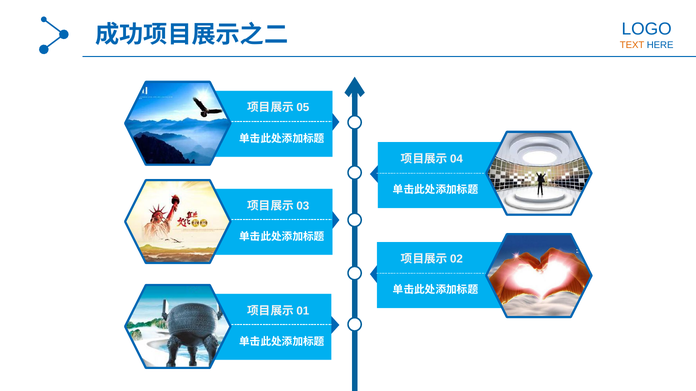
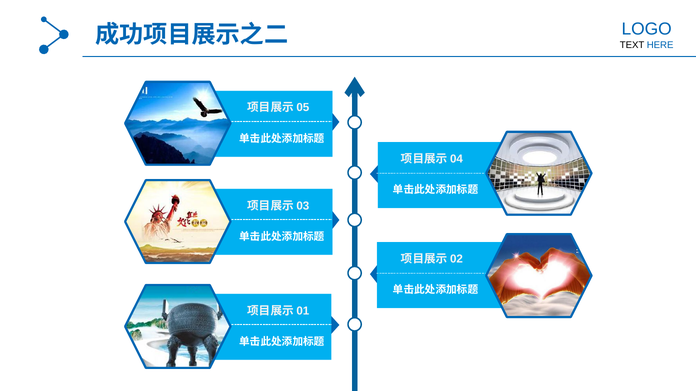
TEXT colour: orange -> black (632, 45)
